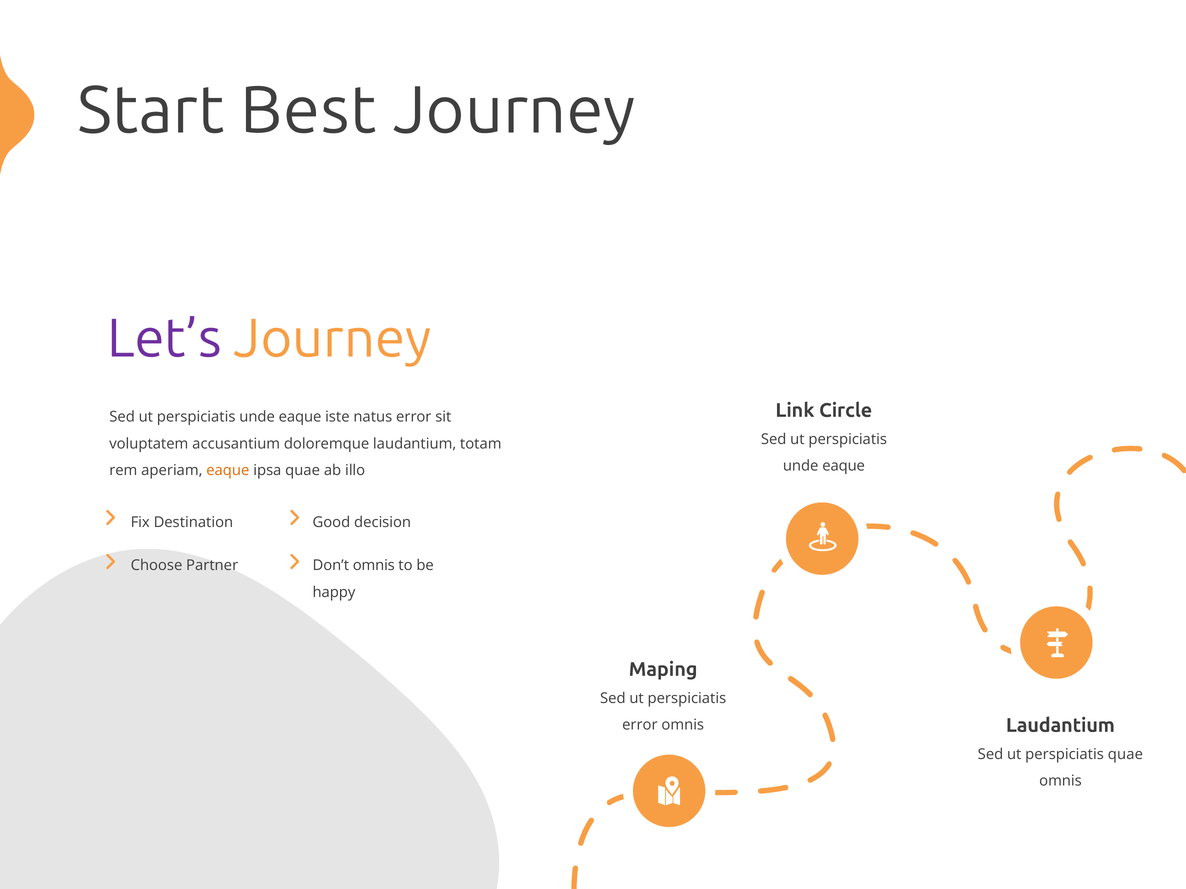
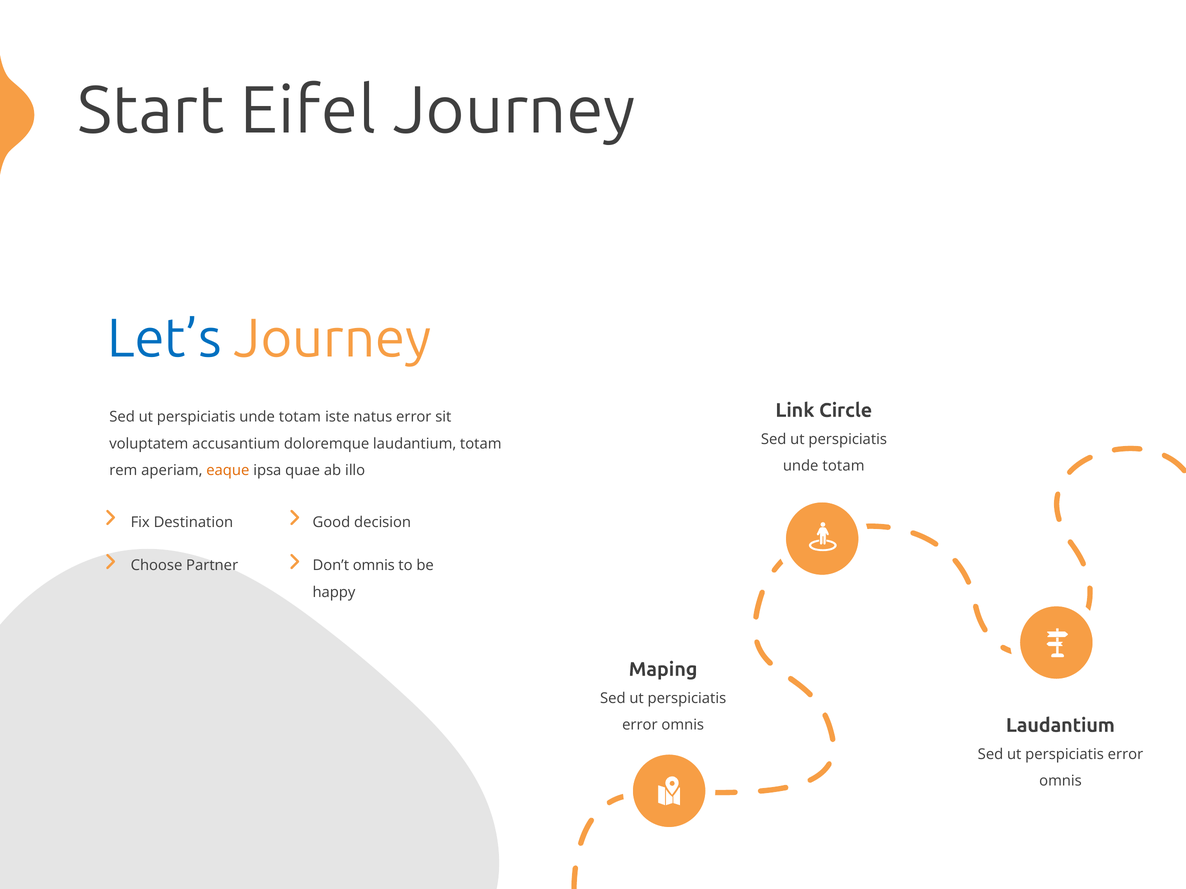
Best: Best -> Eifel (308, 111)
Let’s colour: purple -> blue (164, 339)
eaque: eaque -> totam (300, 417)
eaque: eaque -> totam (844, 466)
quae: quae -> error (1125, 755)
